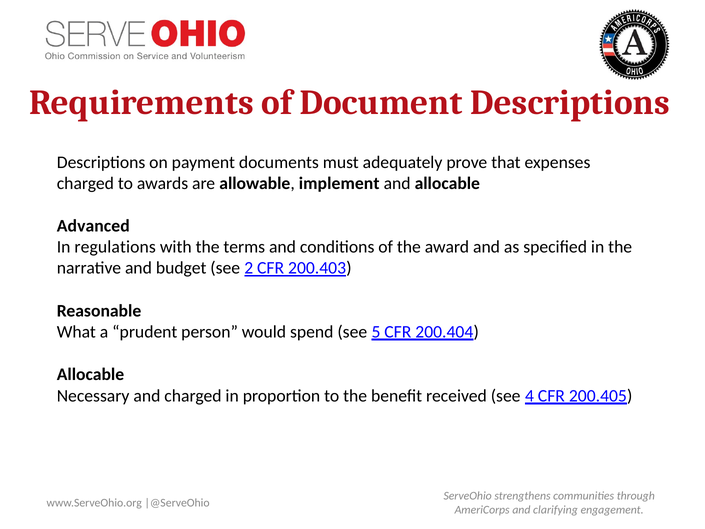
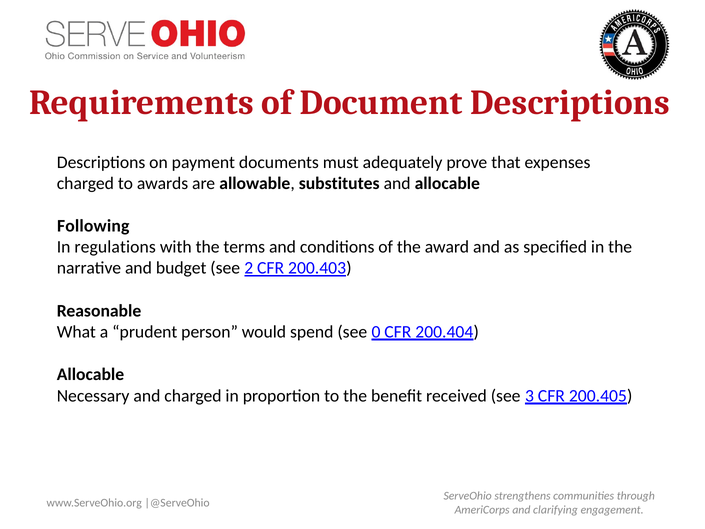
implement: implement -> substitutes (339, 183)
Advanced: Advanced -> Following (93, 226)
5: 5 -> 0 (376, 332)
4: 4 -> 3 (530, 396)
